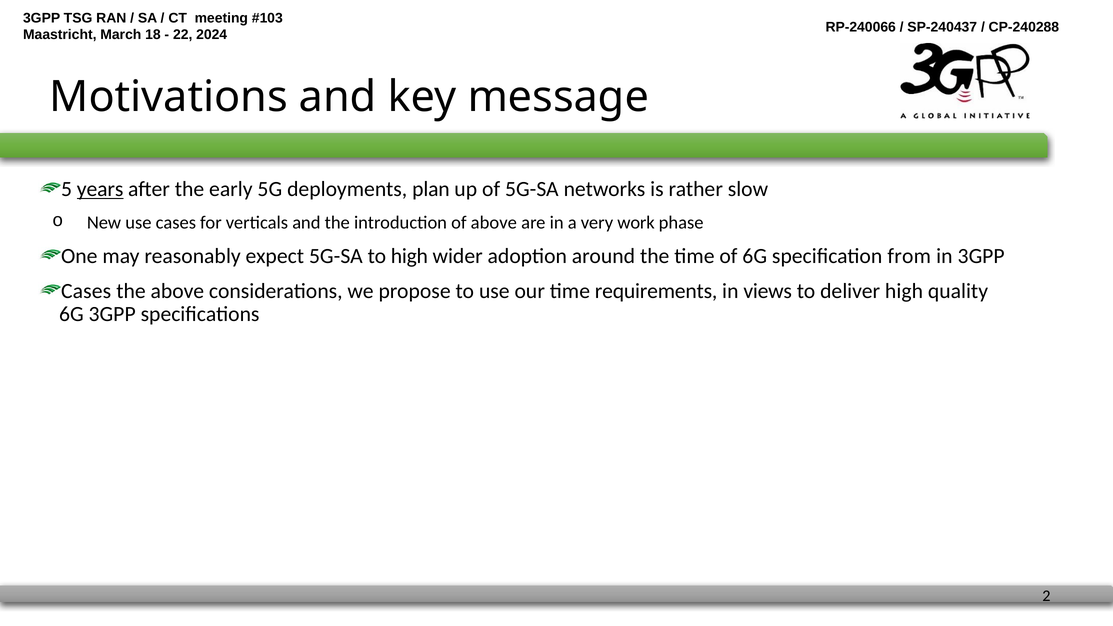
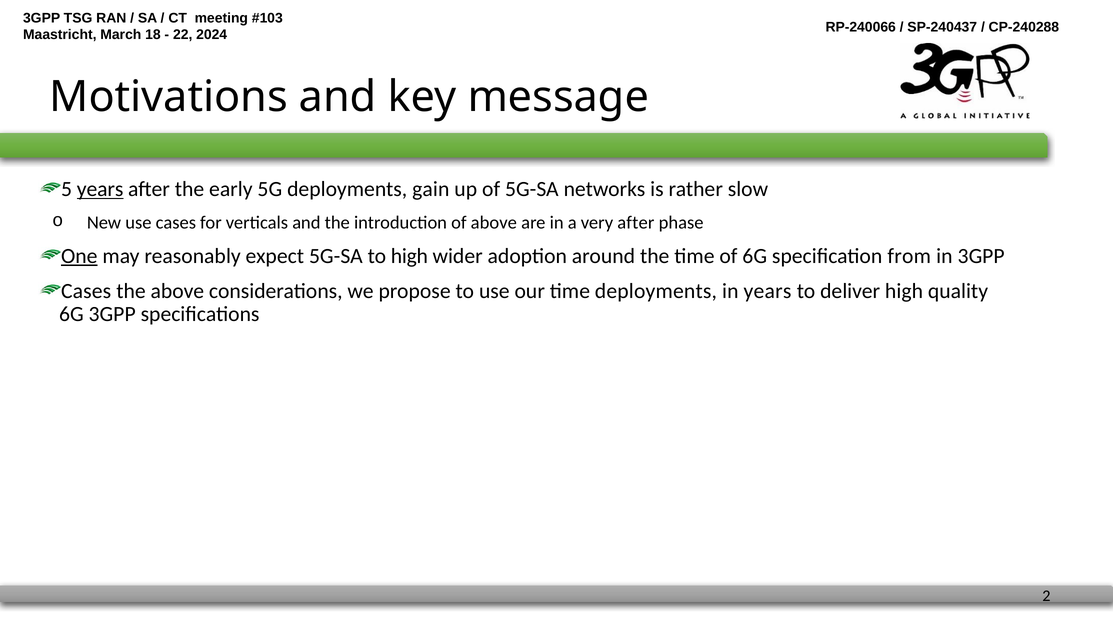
plan: plan -> gain (431, 189)
very work: work -> after (636, 223)
One underline: none -> present (79, 256)
time requirements: requirements -> deployments (656, 291)
in views: views -> years (767, 291)
